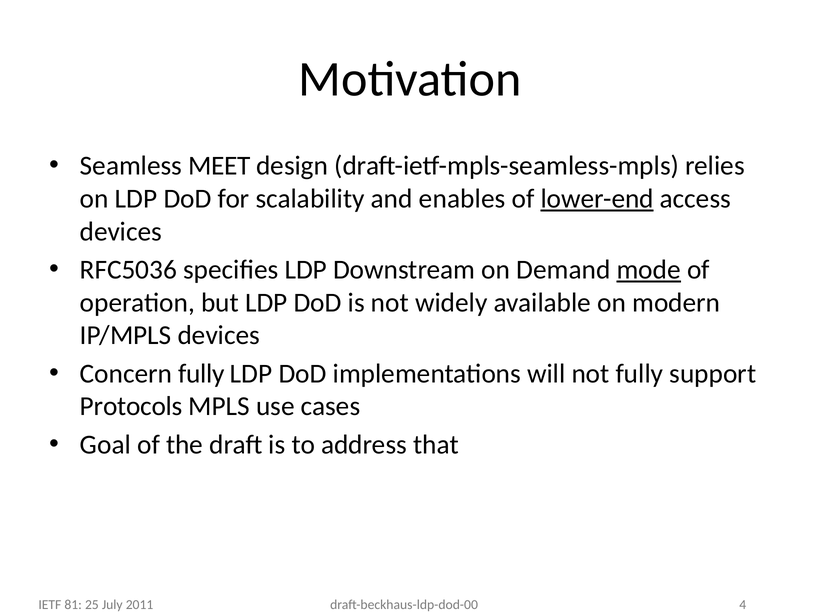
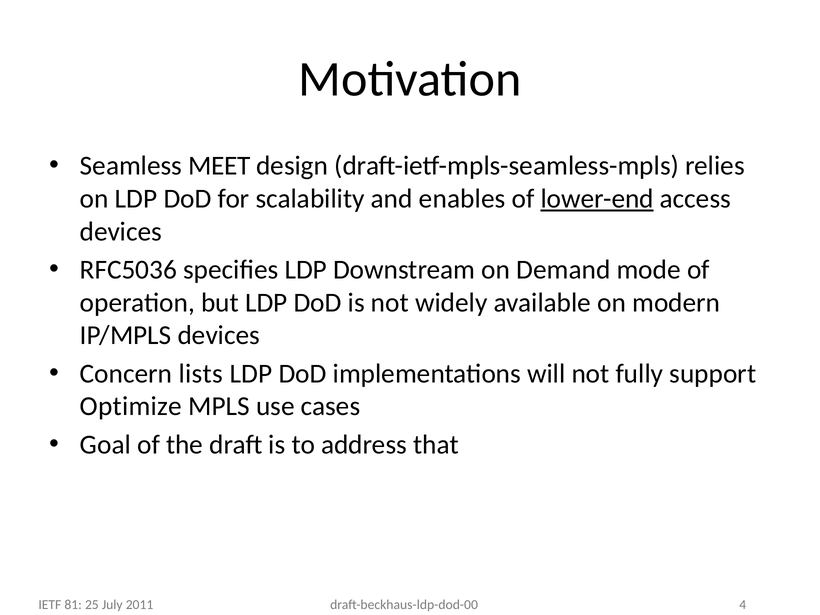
mode underline: present -> none (649, 270)
Concern fully: fully -> lists (201, 374)
Protocols: Protocols -> Optimize (131, 406)
